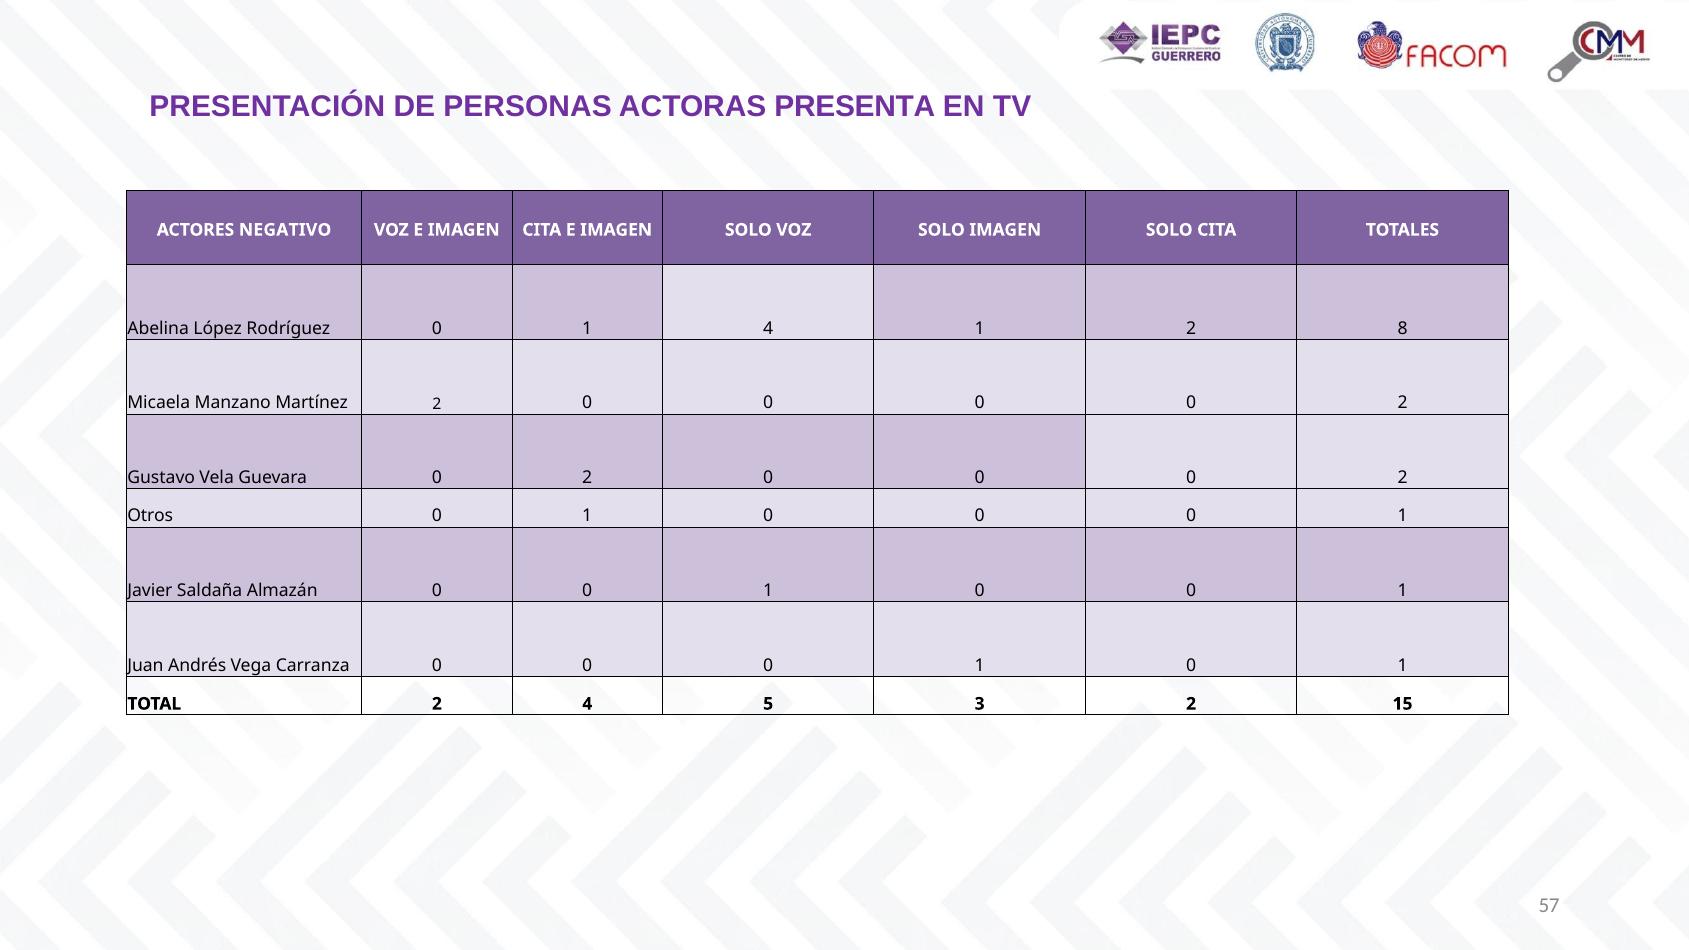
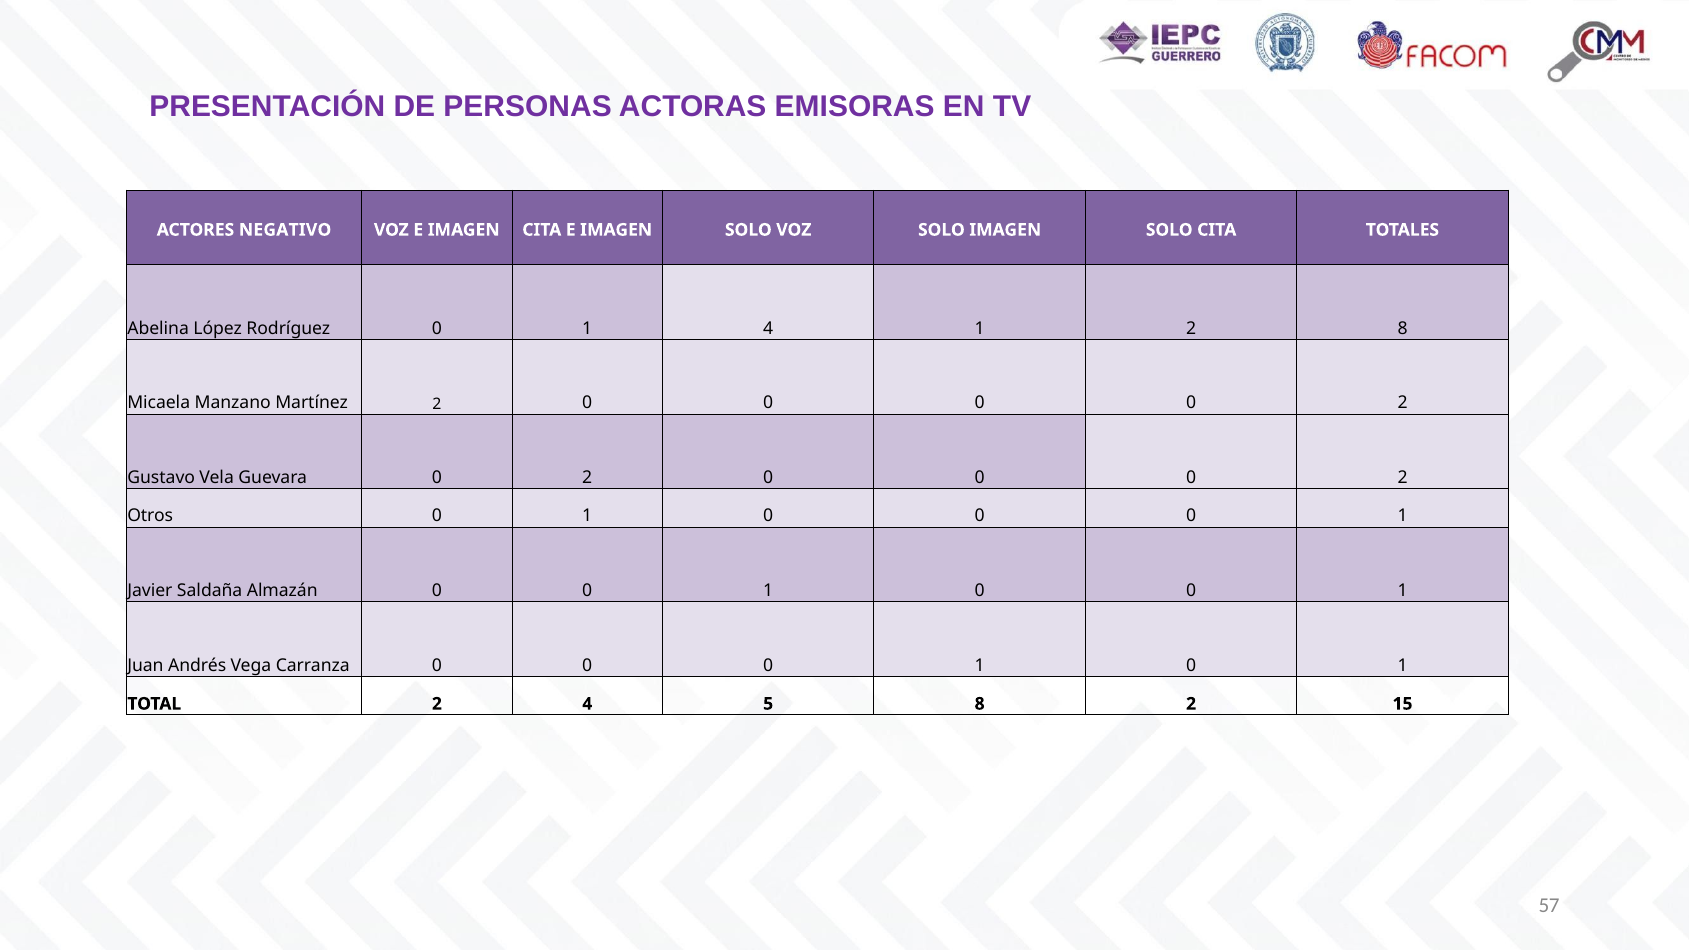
PRESENTA: PRESENTA -> EMISORAS (855, 106)
5 3: 3 -> 8 (980, 704)
